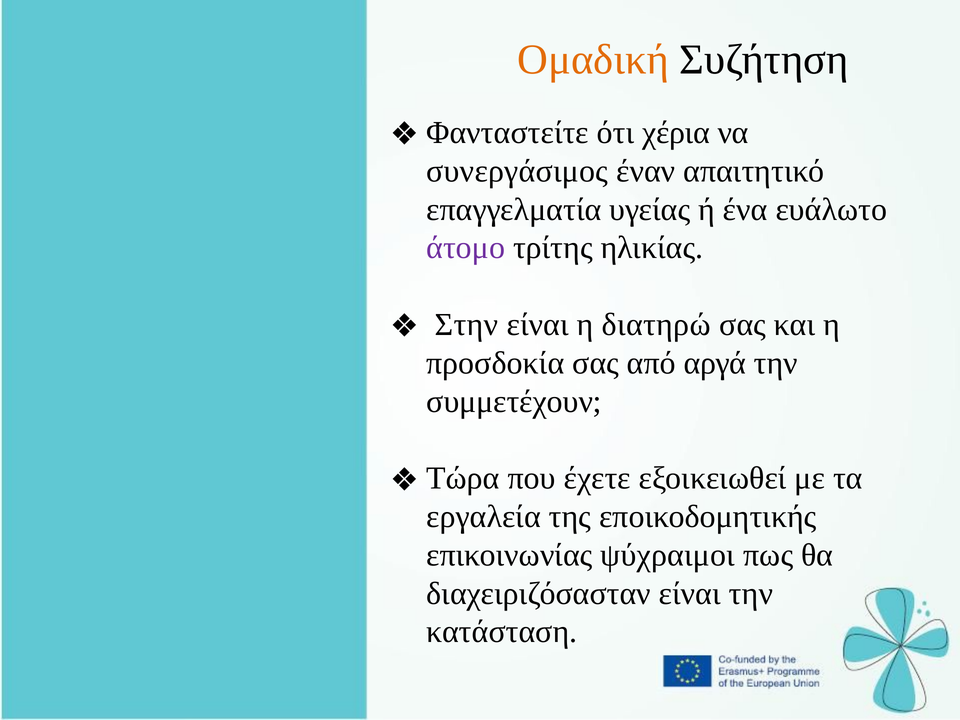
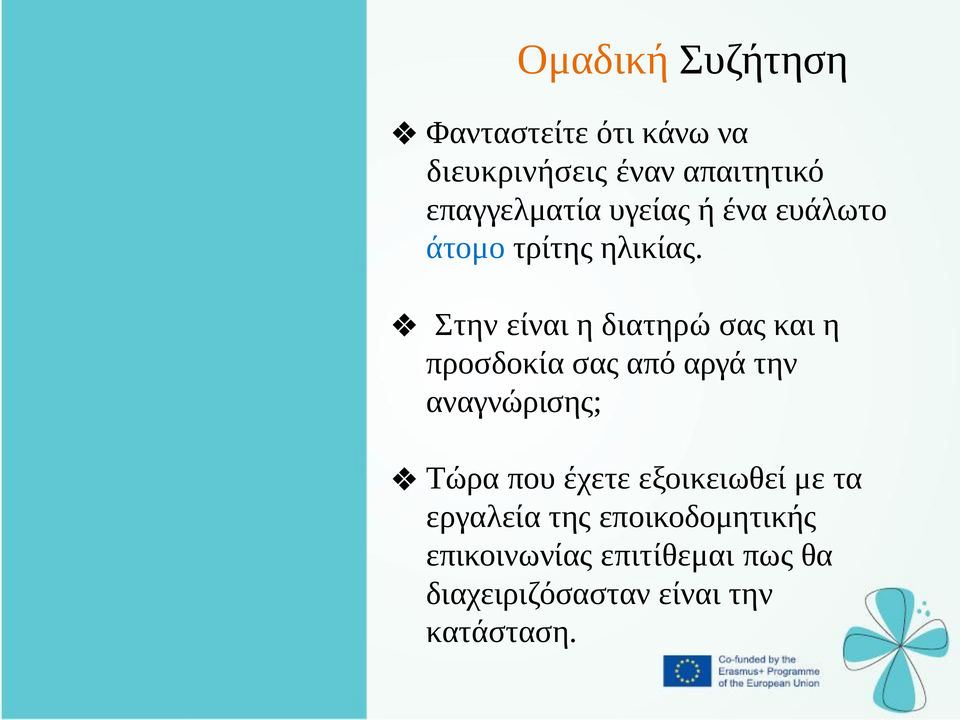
χέρια: χέρια -> κάνω (676, 133)
συνεργάσιμος: συνεργάσιμος -> διευκρινήσεις (517, 171)
άτομο colour: purple -> blue (466, 248)
συμμετέχουν: συμμετέχουν -> αναγνώρισης (514, 401)
ψύχραιμοι: ψύχραιμοι -> επιτίθεμαι (668, 555)
